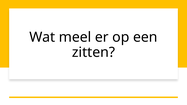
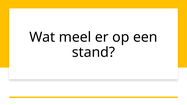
zitten: zitten -> stand (93, 52)
